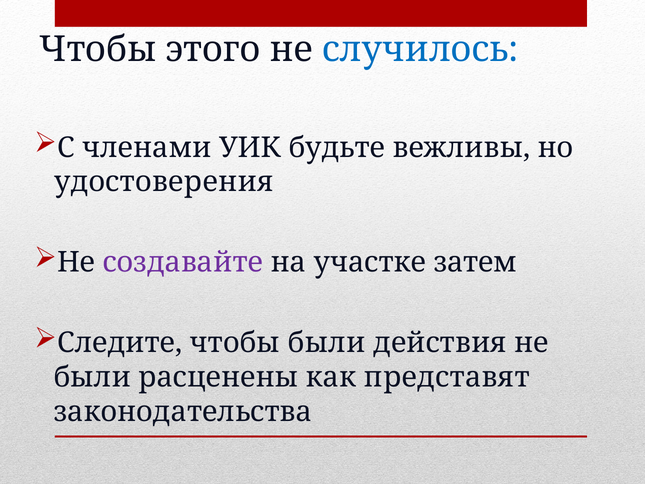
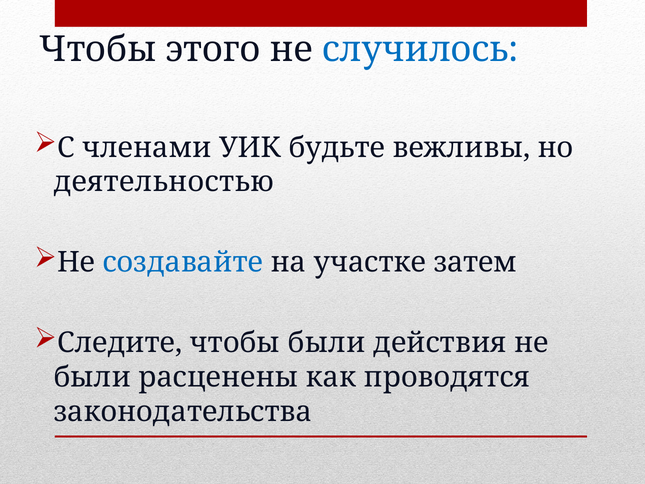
удостоверения: удостоверения -> деятельностью (164, 182)
создавайте colour: purple -> blue (183, 262)
представят: представят -> проводятся (447, 377)
